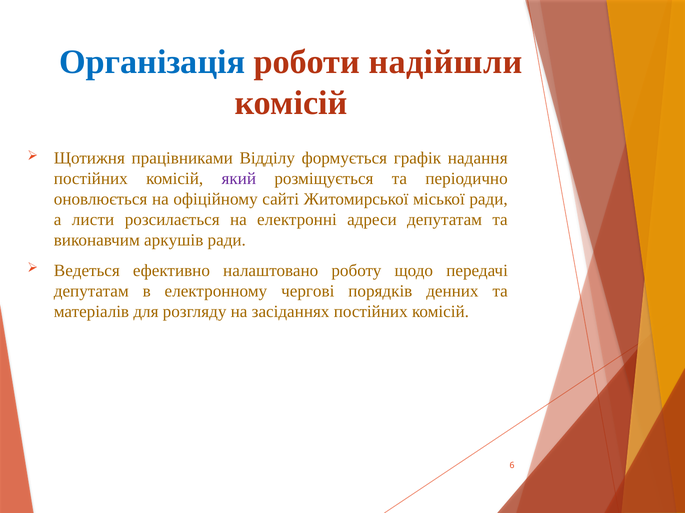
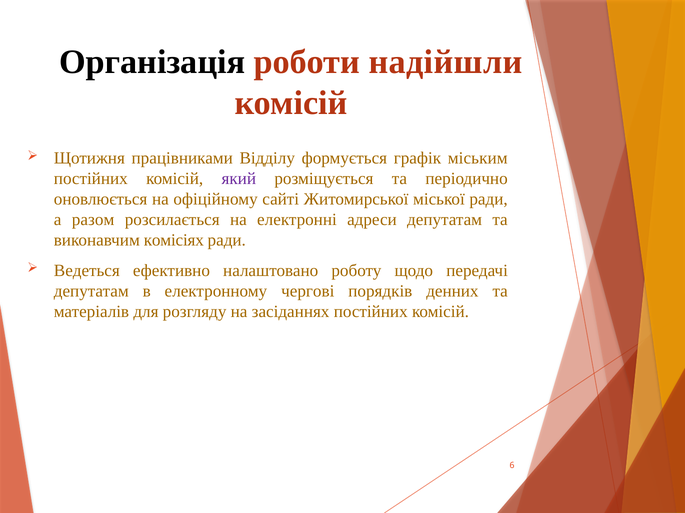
Організація colour: blue -> black (152, 62)
надання: надання -> міським (478, 159)
листи: листи -> разом (93, 220)
аркушів: аркушів -> комісіях (174, 241)
